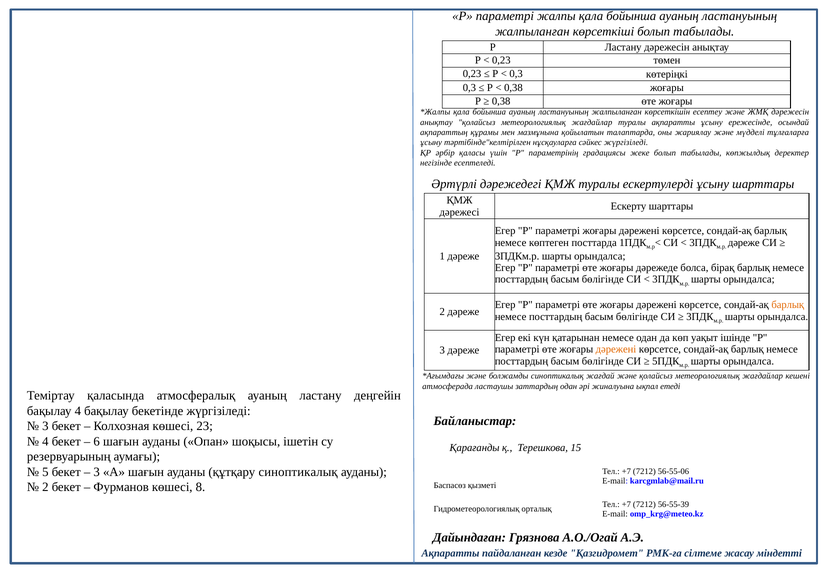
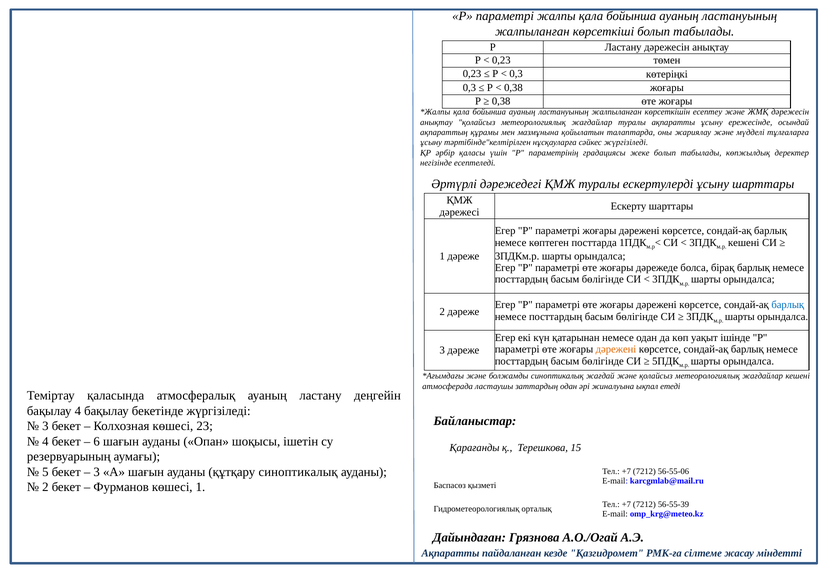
дәреже: дәреже -> кешені (744, 243)
барлық colour: orange -> blue (788, 305)
көшесі 8: 8 -> 1 (201, 487)
